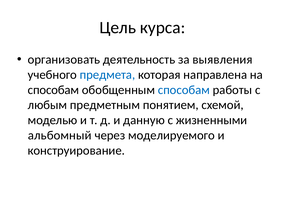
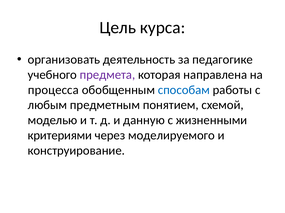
выявления: выявления -> педагогике (223, 60)
предмета colour: blue -> purple (107, 75)
способам: способам -> процесса (53, 90)
альбомный: альбомный -> критериями (60, 136)
